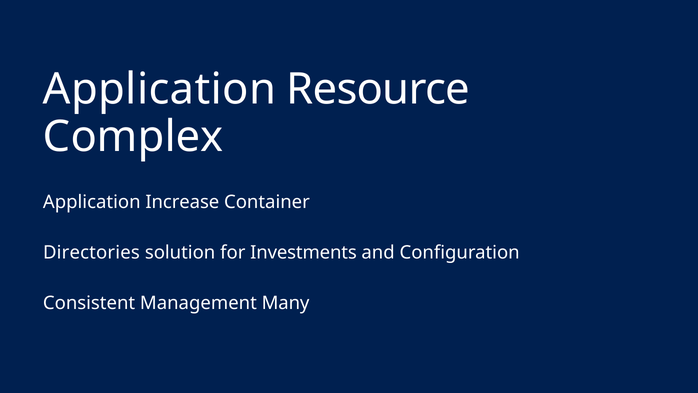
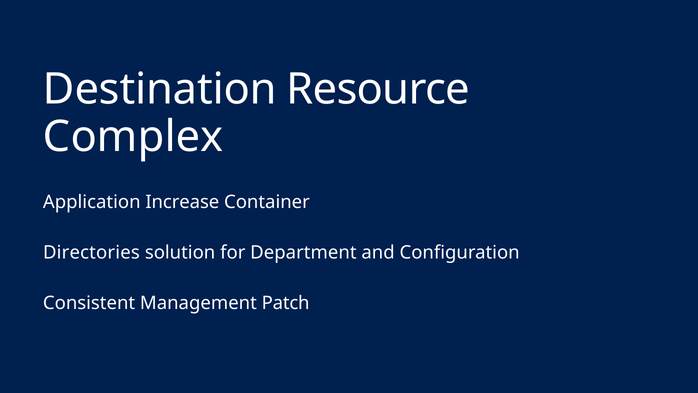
Application: Application -> Destination (160, 89)
Investments: Investments -> Department (303, 252)
Many: Many -> Patch (286, 303)
